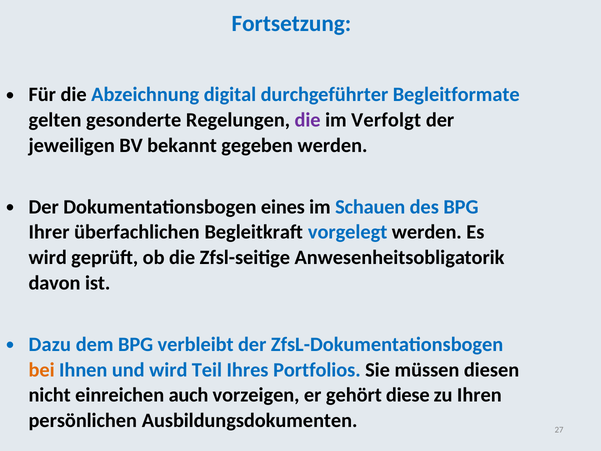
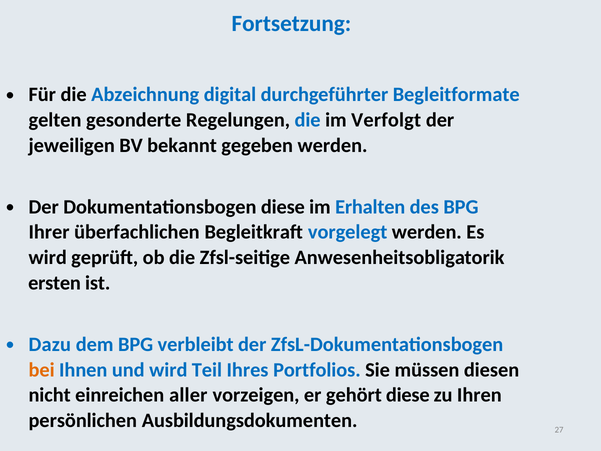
die colour: purple -> blue (308, 120)
Dokumentationsbogen eines: eines -> diese (283, 207)
Schauen: Schauen -> Erhalten (370, 207)
davon: davon -> ersten (55, 283)
auch: auch -> aller (188, 395)
